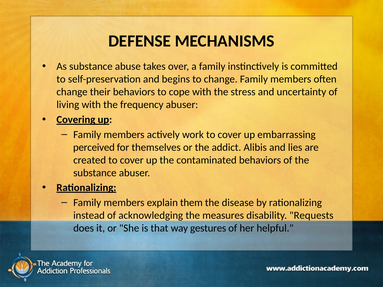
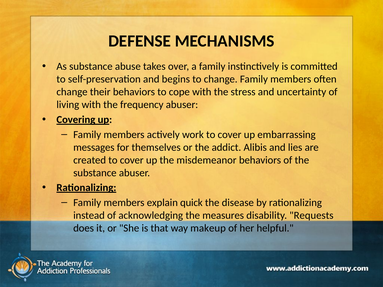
perceived: perceived -> messages (94, 147)
contaminated: contaminated -> misdemeanor (207, 160)
them: them -> quick (191, 203)
gestures: gestures -> makeup (208, 228)
